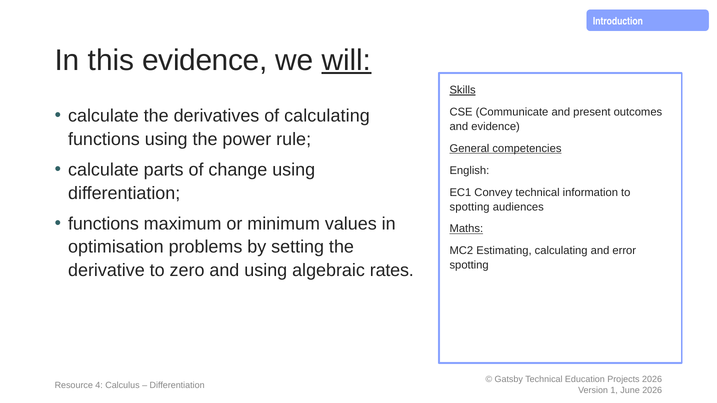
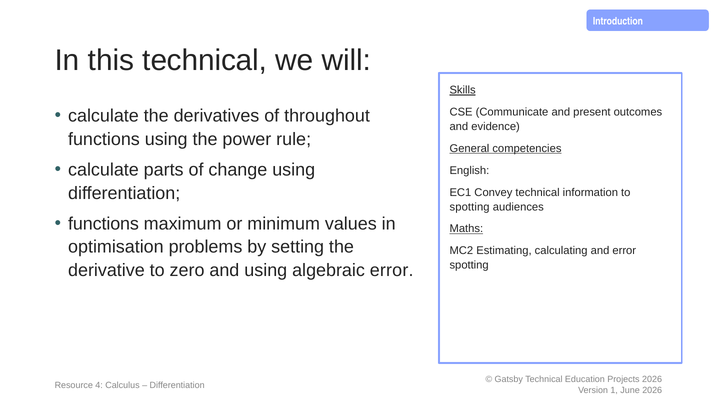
this evidence: evidence -> technical (205, 60)
will underline: present -> none (346, 60)
of calculating: calculating -> throughout (327, 116)
algebraic rates: rates -> error (392, 270)
